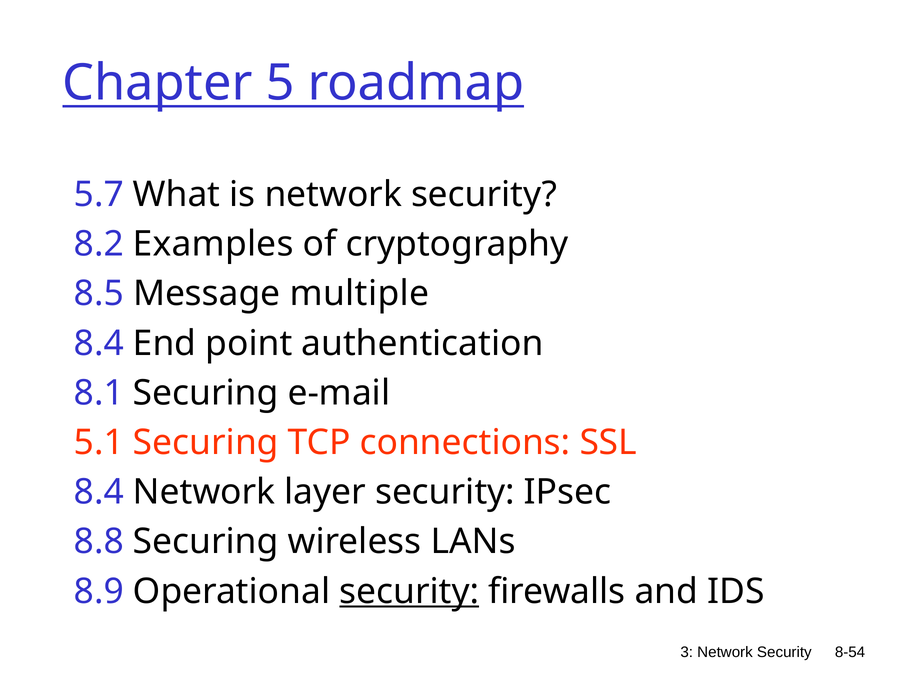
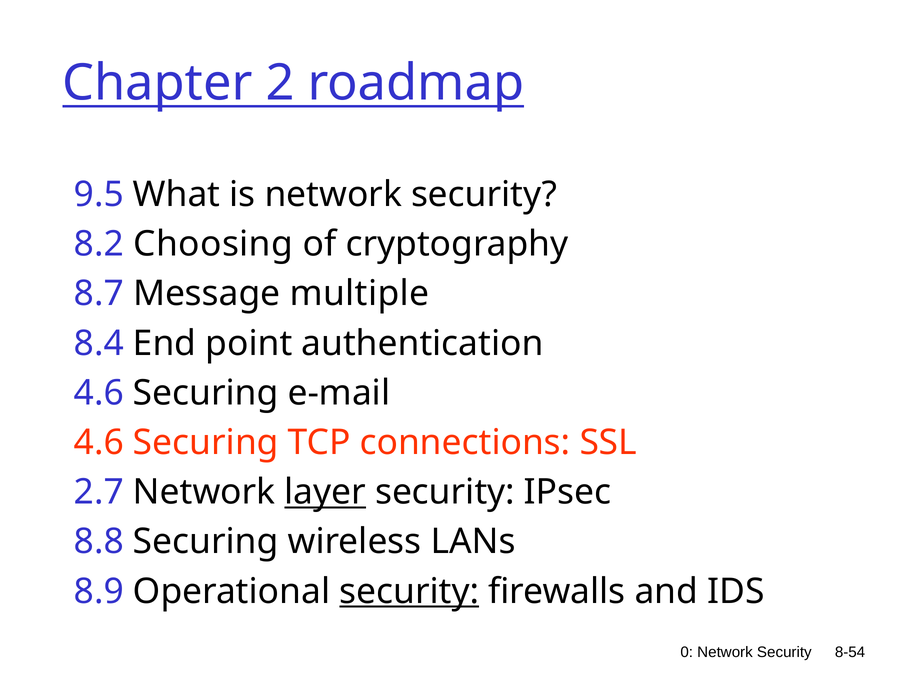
5: 5 -> 2 (280, 83)
5.7: 5.7 -> 9.5 (99, 195)
Examples: Examples -> Choosing (213, 244)
8.5: 8.5 -> 8.7 (99, 294)
8.1: 8.1 -> 4.6 (99, 393)
5.1: 5.1 -> 4.6 (99, 443)
8.4: 8.4 -> 2.7 (99, 492)
layer underline: none -> present (325, 492)
3: 3 -> 0 (687, 652)
